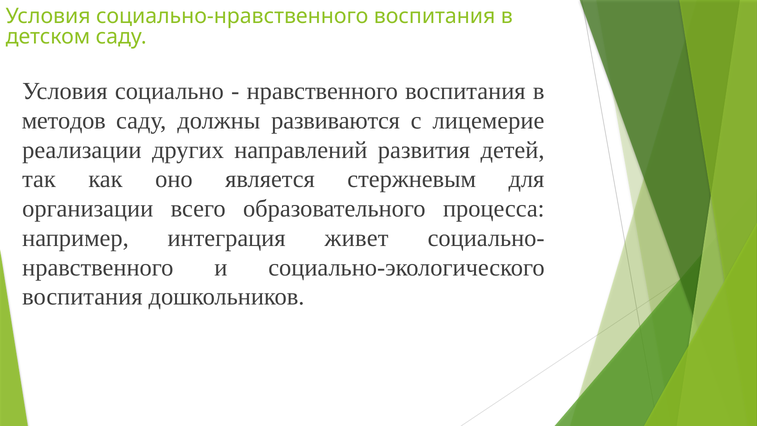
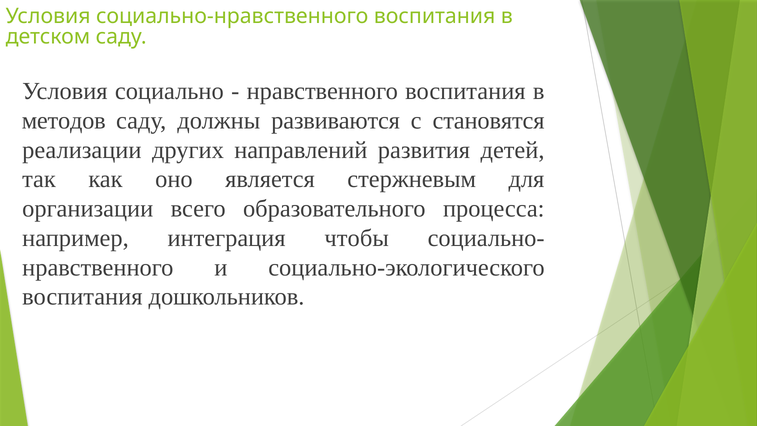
лицемерие: лицемерие -> становятся (489, 121)
живет: живет -> чтобы (357, 238)
